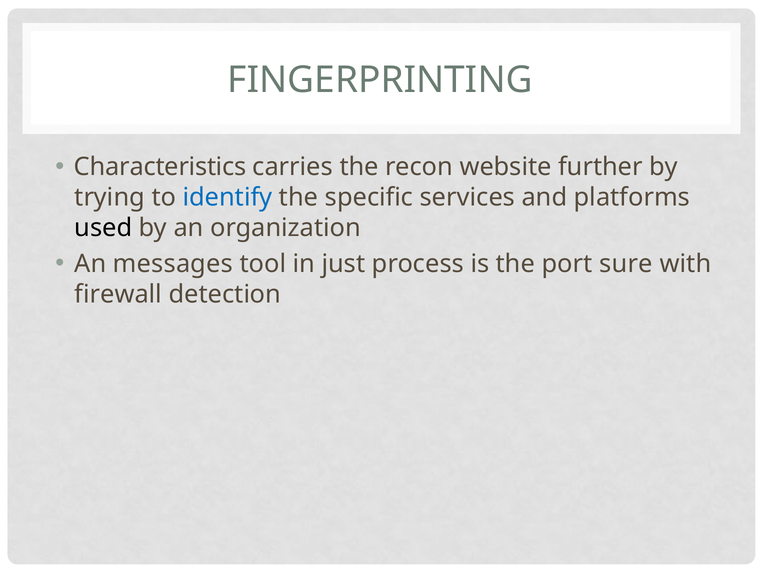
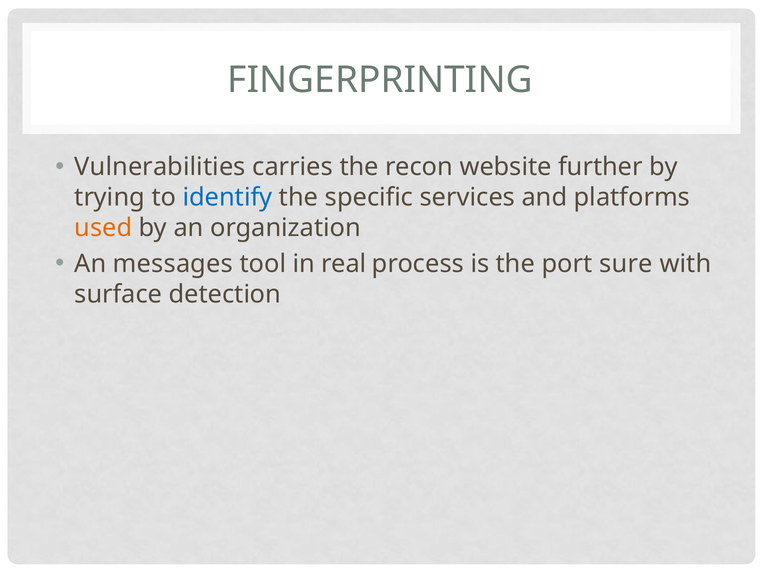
Characteristics: Characteristics -> Vulnerabilities (160, 167)
used colour: black -> orange (103, 228)
just: just -> real (344, 264)
firewall: firewall -> surface (118, 294)
